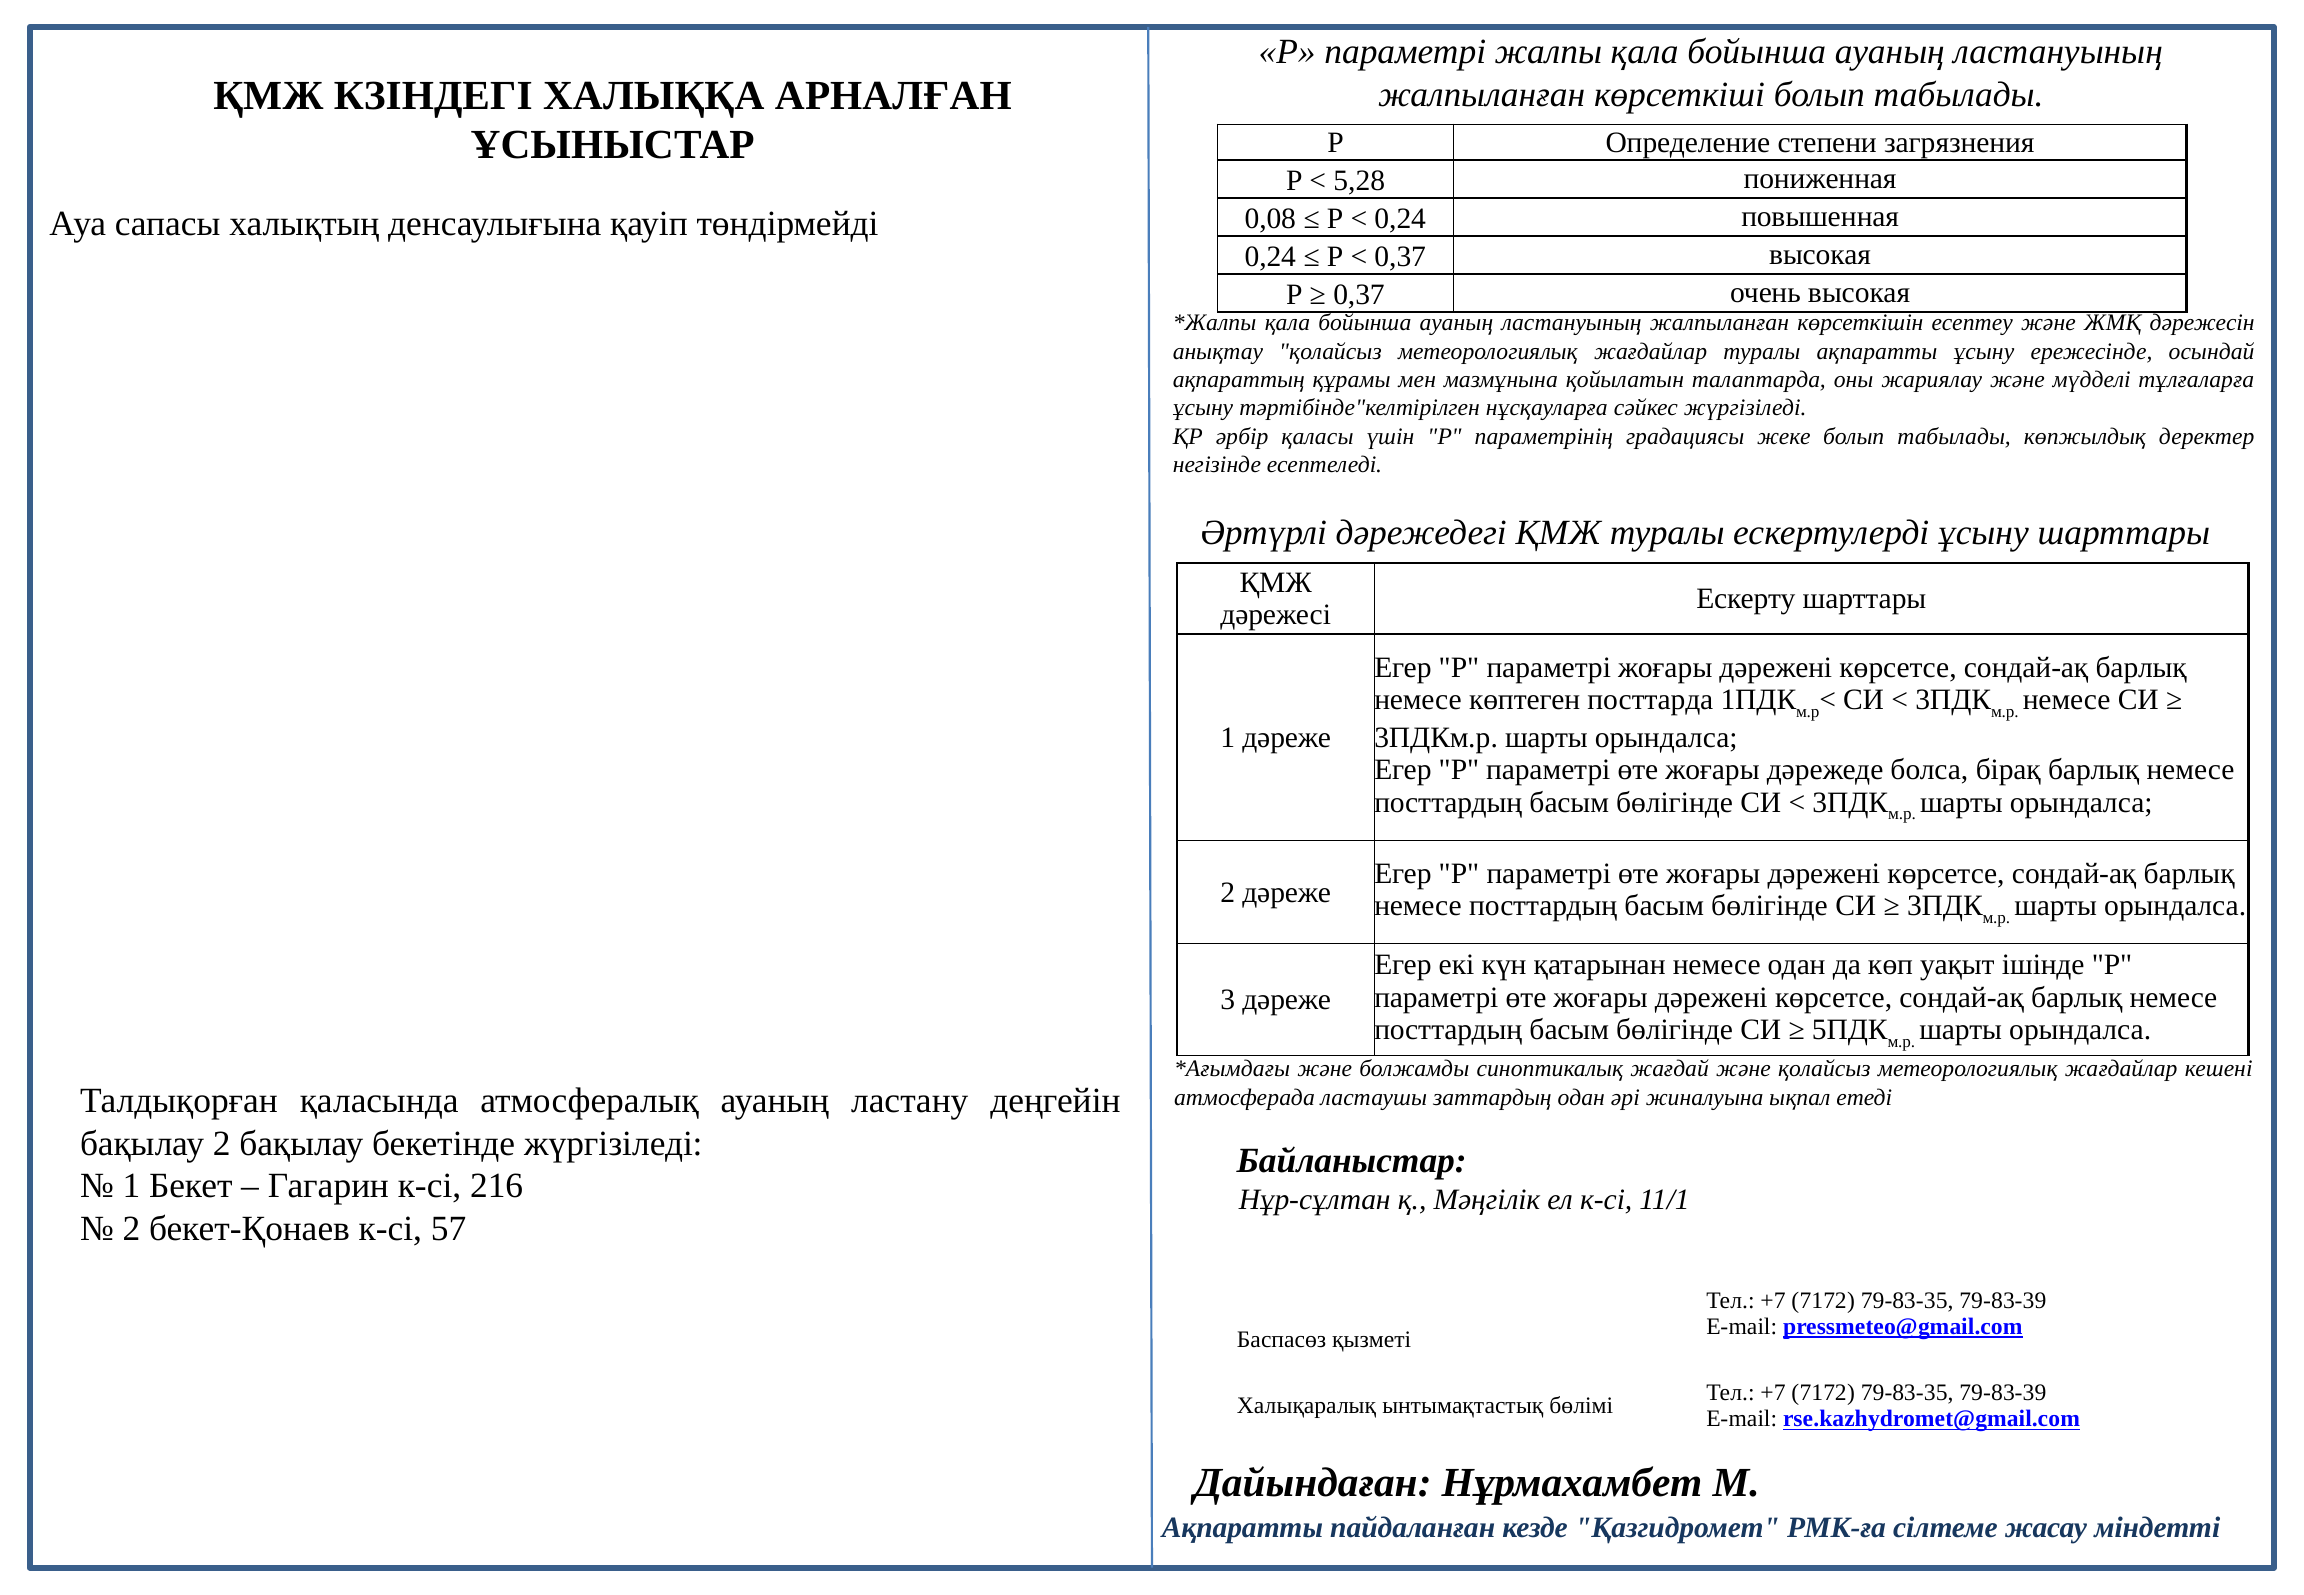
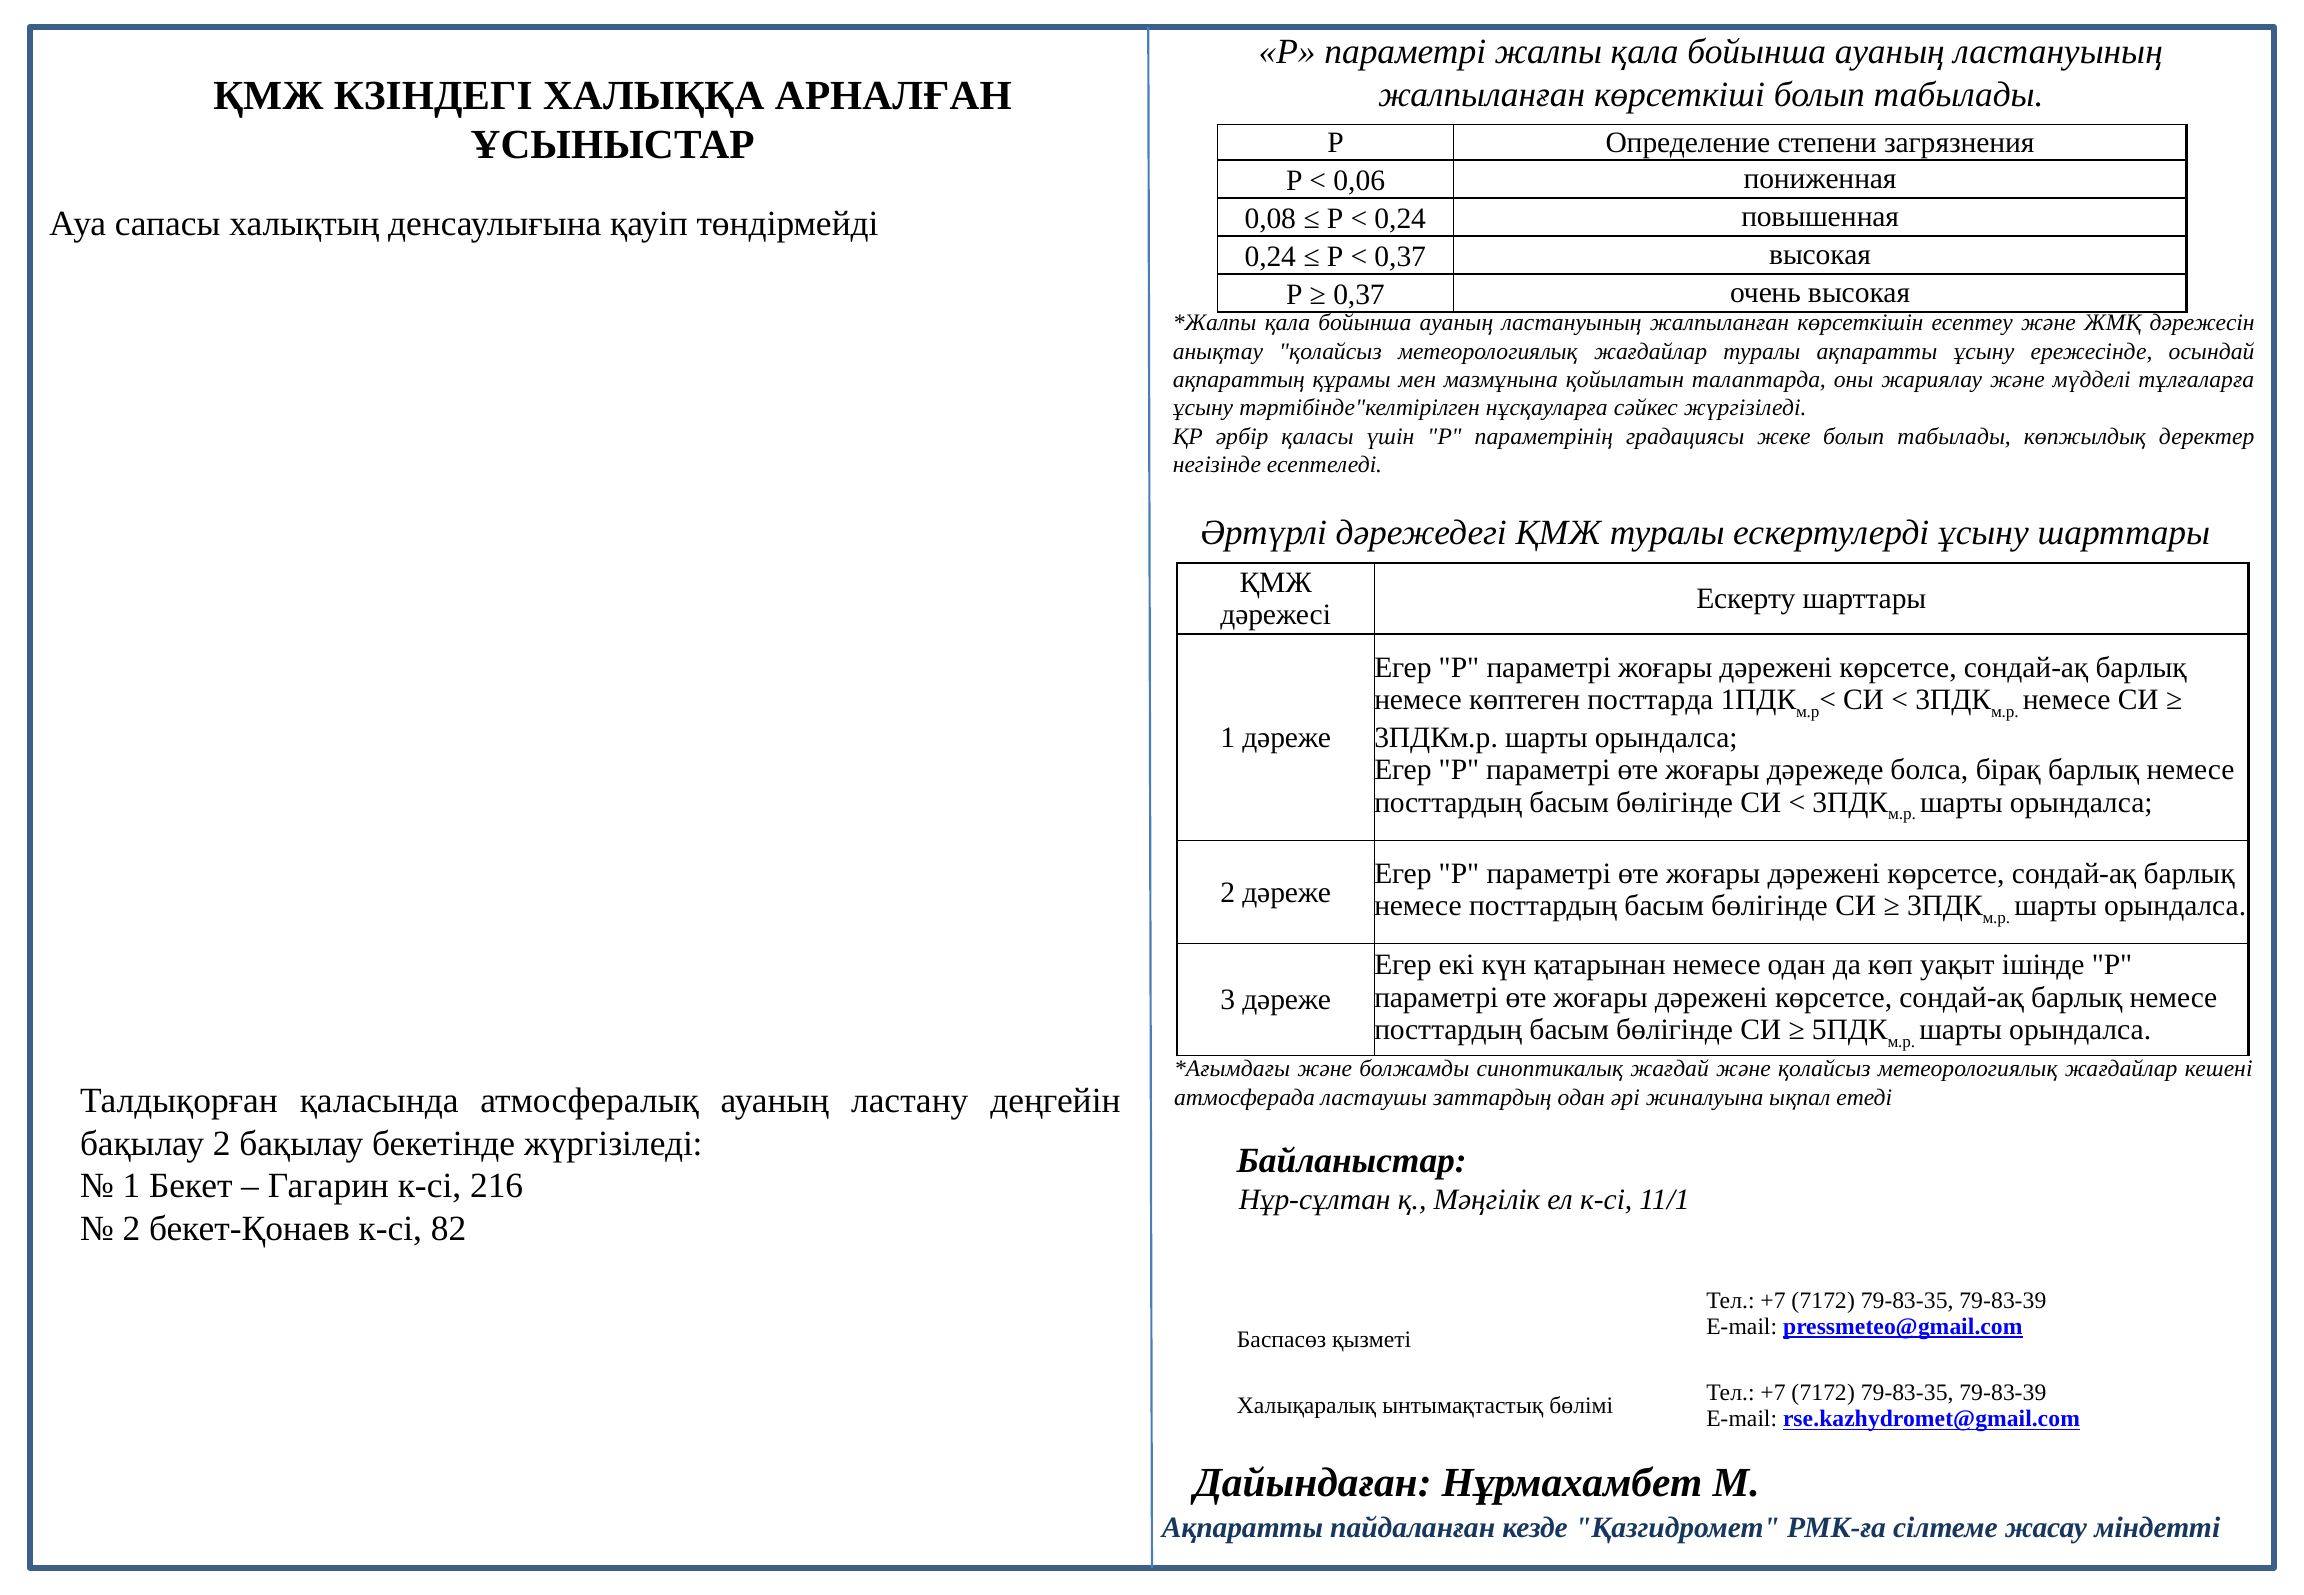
5,28: 5,28 -> 0,06 (1359, 180)
57: 57 -> 82 (449, 1229)
